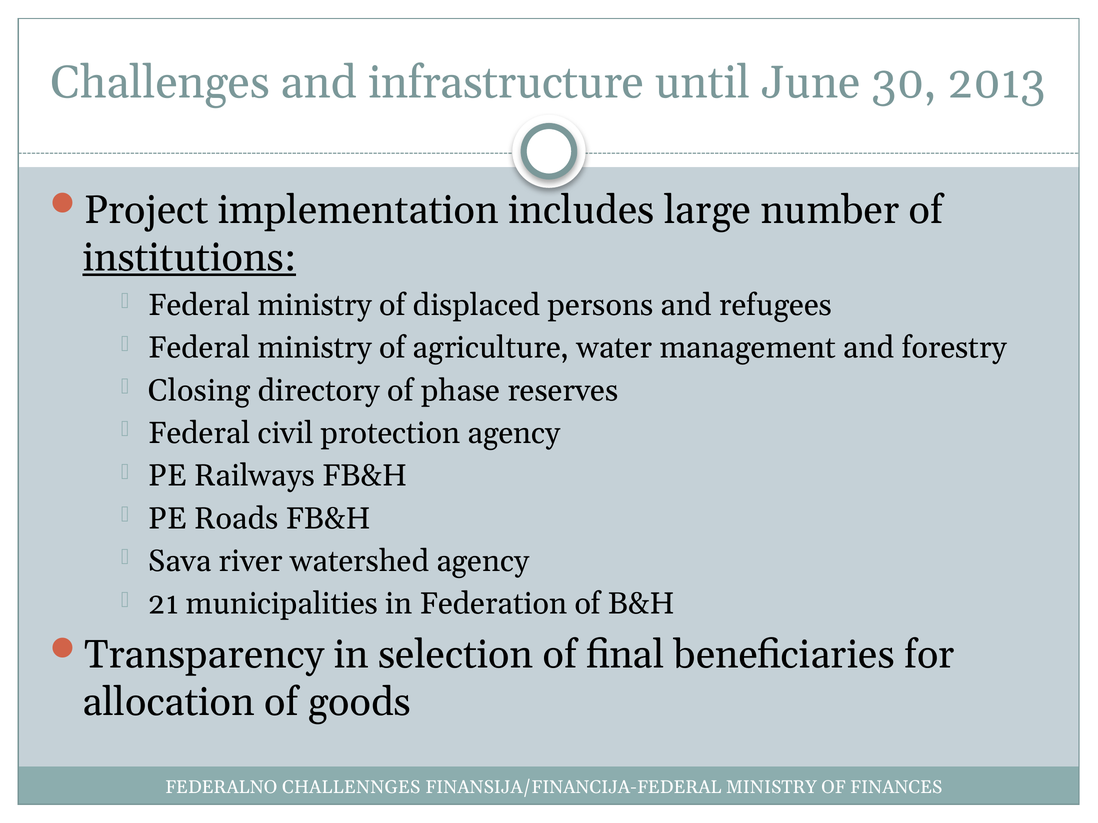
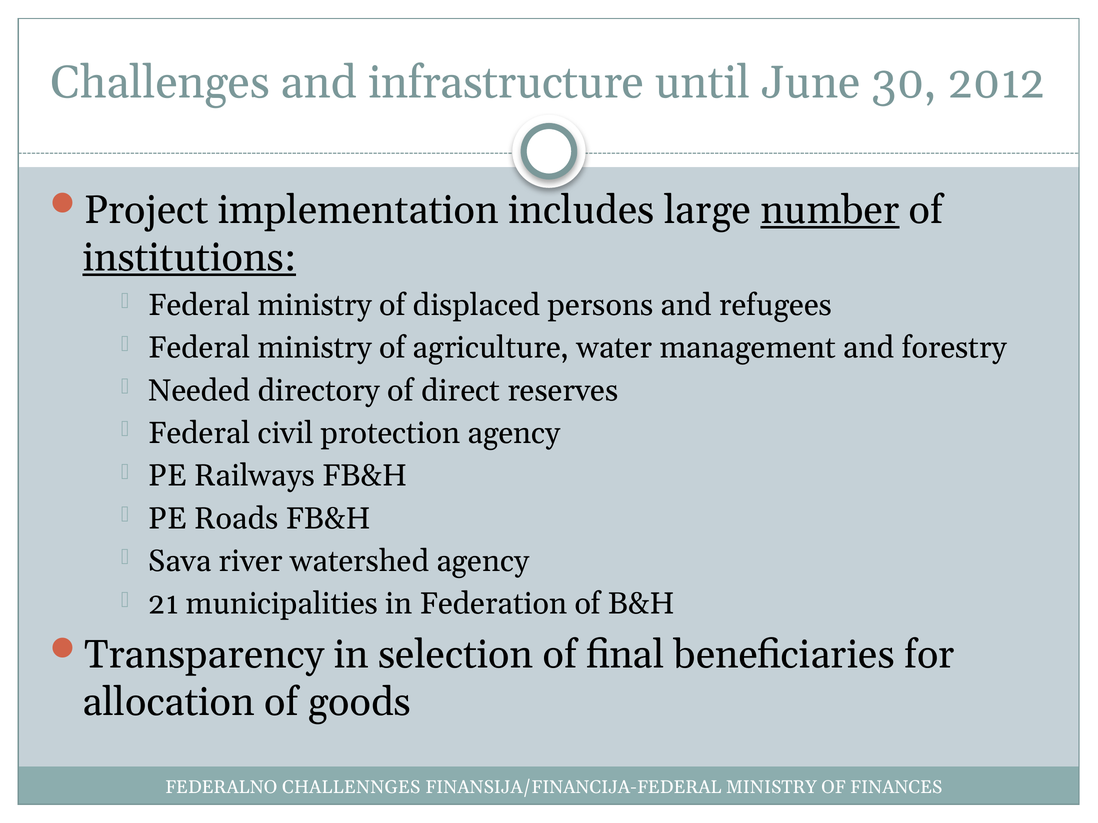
2013: 2013 -> 2012 (997, 82)
number underline: none -> present (830, 210)
Closing: Closing -> Needed (199, 391)
phase: phase -> direct (461, 391)
